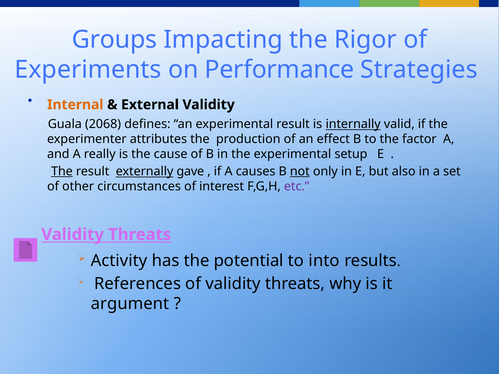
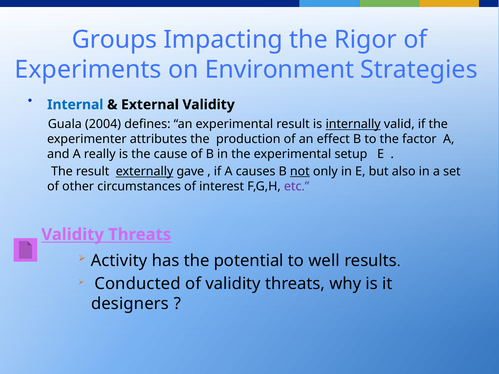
Performance: Performance -> Environment (279, 70)
Internal colour: orange -> blue (75, 105)
2068: 2068 -> 2004 (103, 124)
The underline: present -> none (62, 171)
into: into -> well (324, 261)
References: References -> Conducted (138, 284)
argument: argument -> designers (130, 304)
